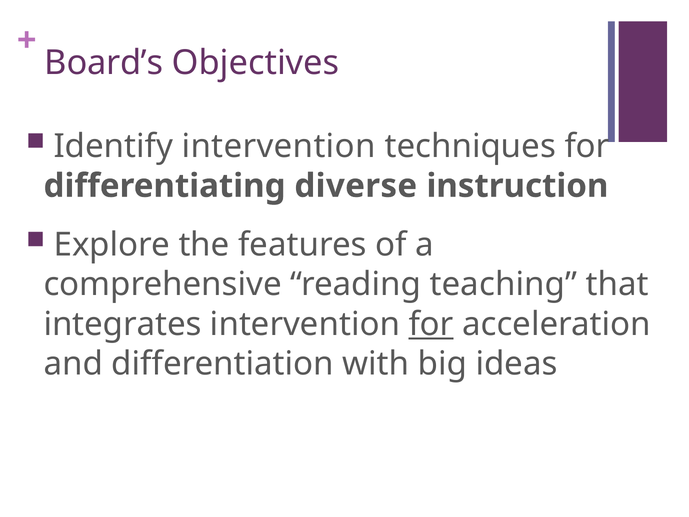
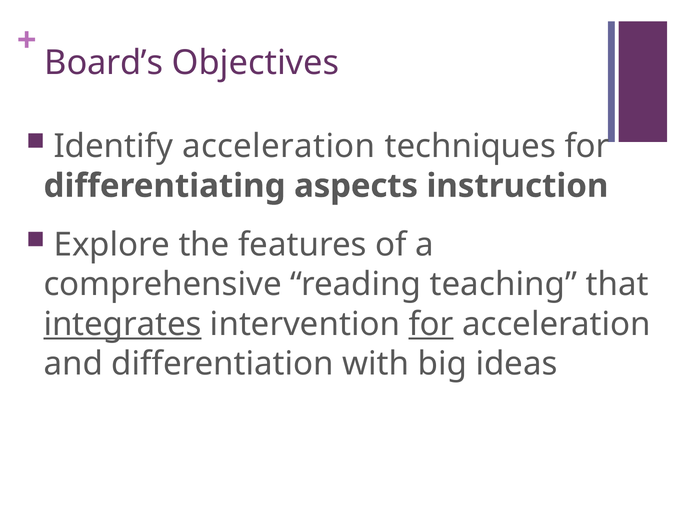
Identify intervention: intervention -> acceleration (279, 146)
diverse: diverse -> aspects (356, 186)
integrates underline: none -> present (123, 324)
